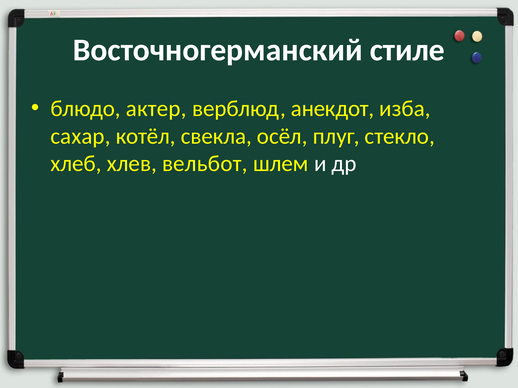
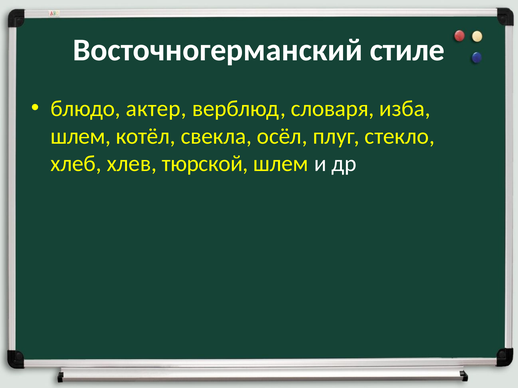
анекдот: анекдот -> словаря (333, 109)
сахар: сахар -> шлем (81, 136)
вельбот: вельбот -> тюрской (205, 164)
